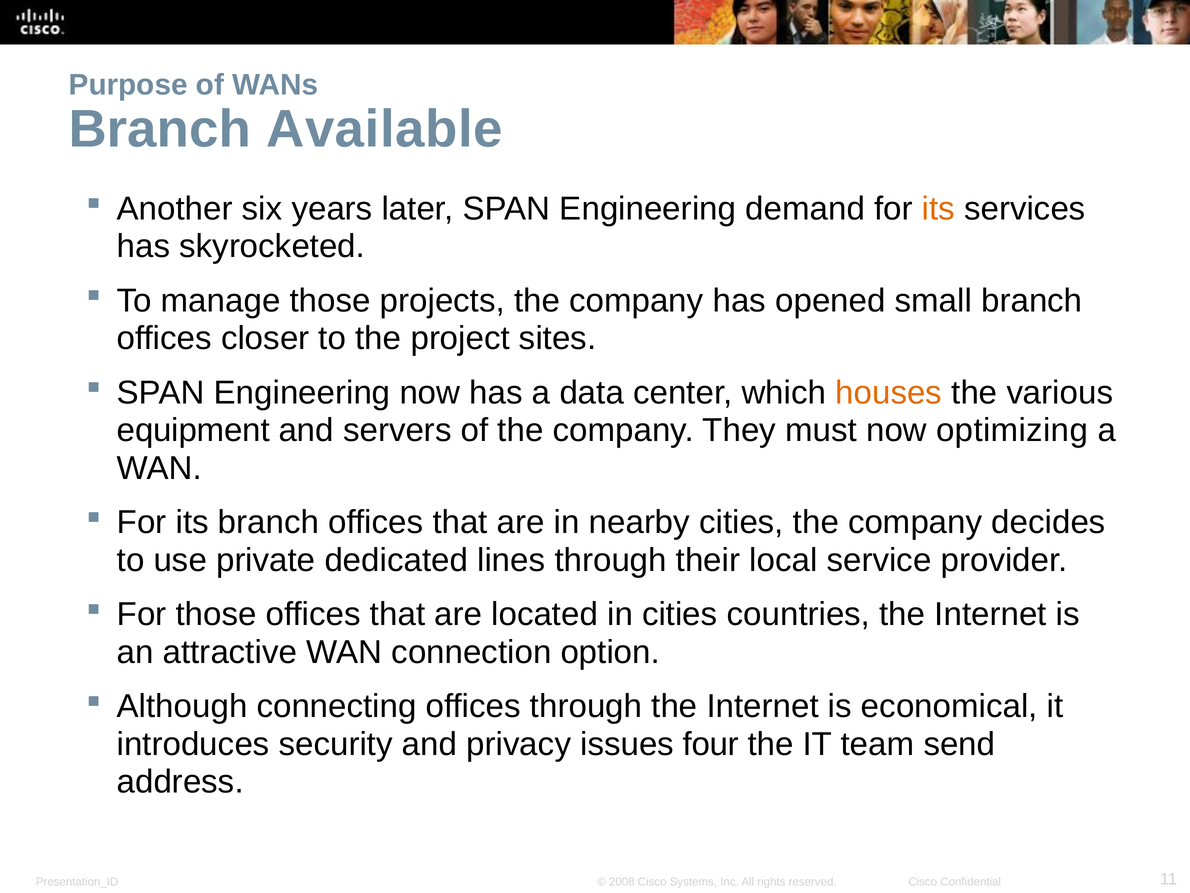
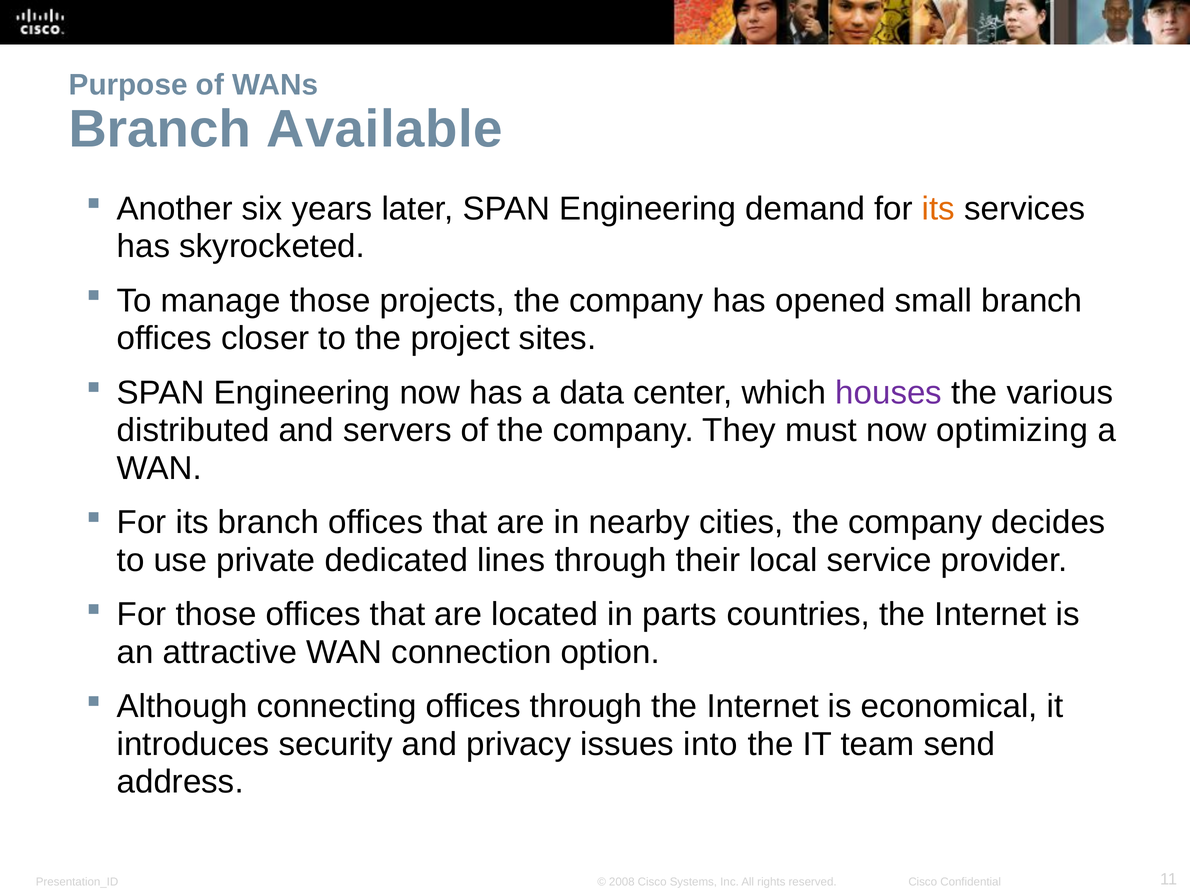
houses colour: orange -> purple (889, 393)
equipment: equipment -> distributed (193, 430)
in cities: cities -> parts (680, 614)
four: four -> into (711, 744)
